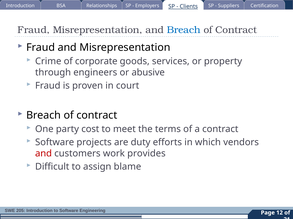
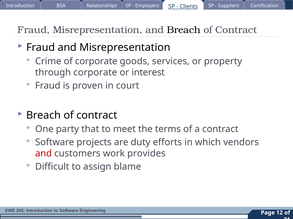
Breach colour: blue -> black (184, 30)
through engineers: engineers -> corporate (95, 73)
abusive: abusive -> interest (148, 73)
cost: cost -> that (90, 130)
